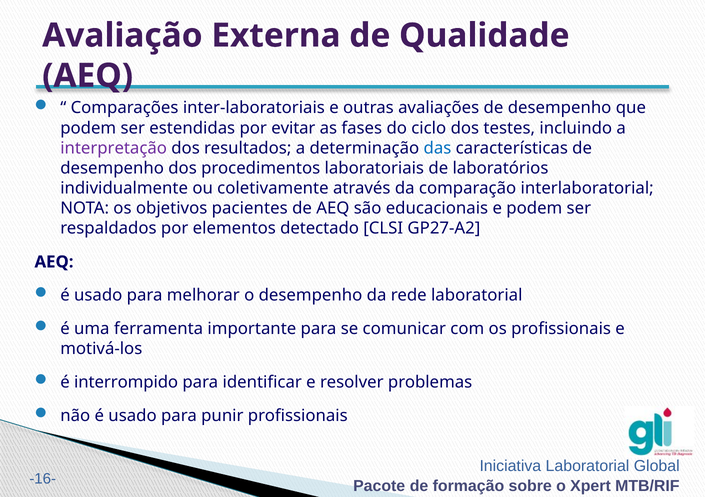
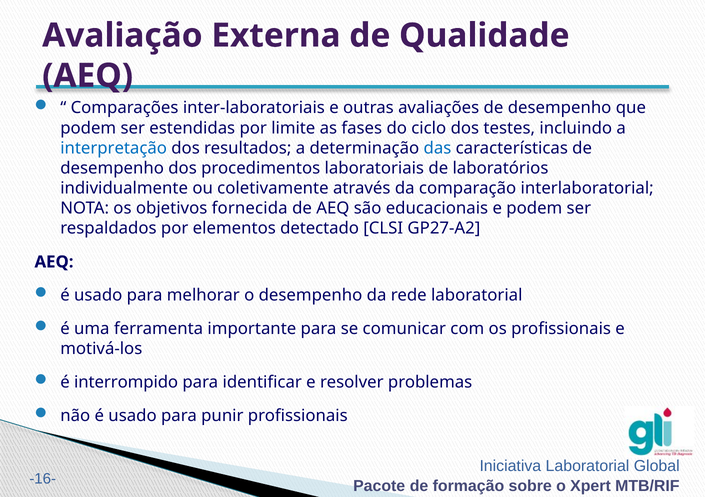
evitar: evitar -> limite (293, 128)
interpretação colour: purple -> blue (114, 148)
pacientes: pacientes -> fornecida (250, 209)
